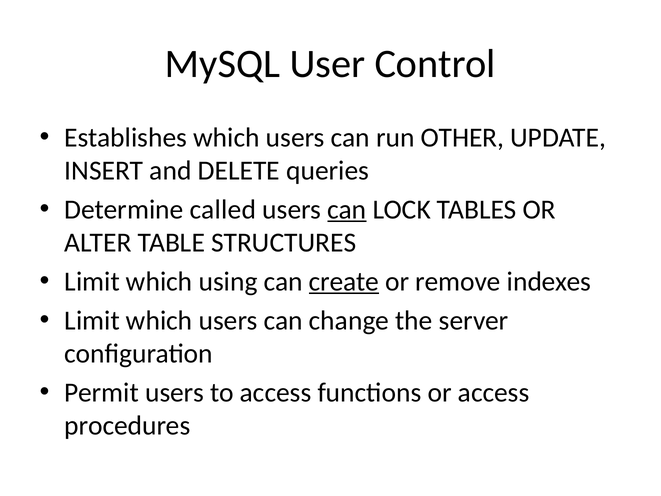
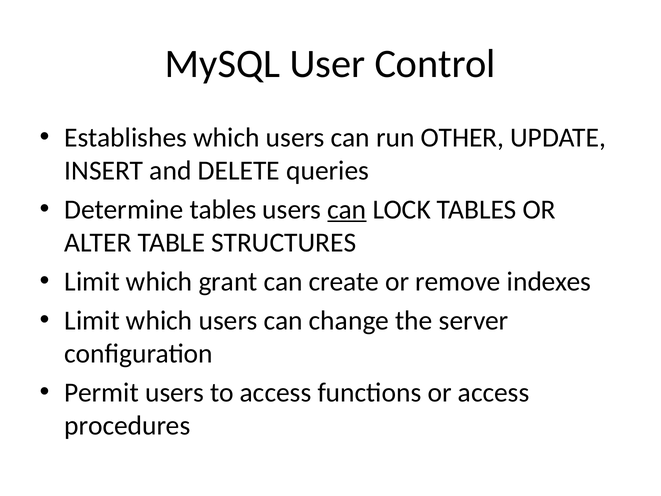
Determine called: called -> tables (223, 209)
using: using -> grant (228, 281)
create underline: present -> none (344, 281)
